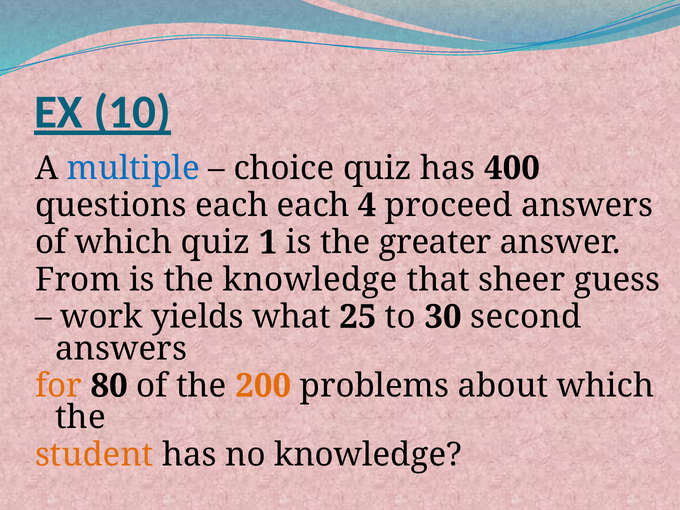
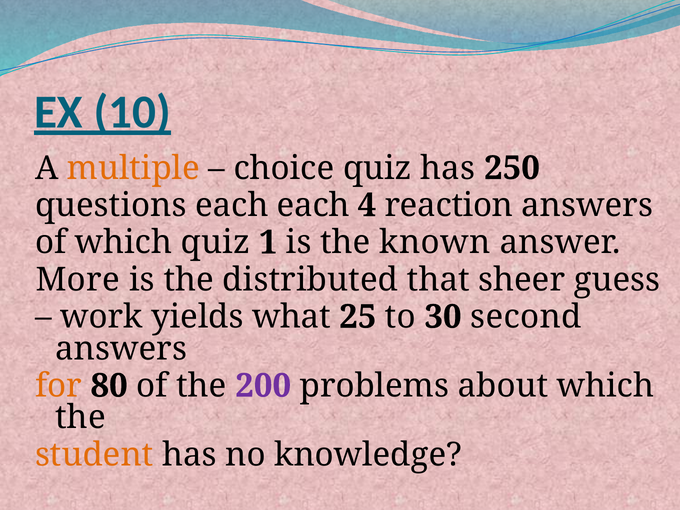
multiple colour: blue -> orange (133, 168)
400: 400 -> 250 (512, 168)
proceed: proceed -> reaction (449, 205)
greater: greater -> known (435, 242)
From: From -> More (78, 280)
the knowledge: knowledge -> distributed (310, 280)
200 colour: orange -> purple (263, 386)
